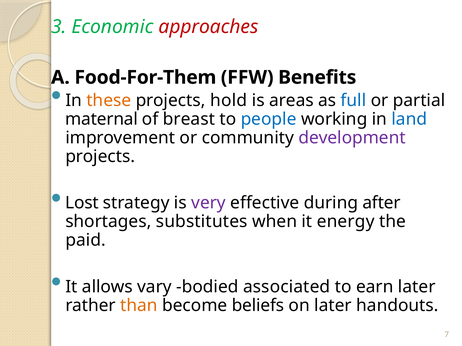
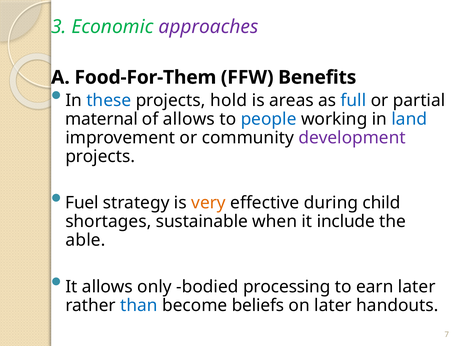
approaches colour: red -> purple (208, 27)
these colour: orange -> blue (109, 100)
of breast: breast -> allows (189, 119)
Lost: Lost -> Fuel (82, 203)
very colour: purple -> orange (209, 203)
after: after -> child (382, 203)
substitutes: substitutes -> sustainable (202, 222)
energy: energy -> include (346, 222)
paid: paid -> able (86, 241)
vary: vary -> only (154, 287)
associated: associated -> processing (287, 287)
than colour: orange -> blue (139, 306)
